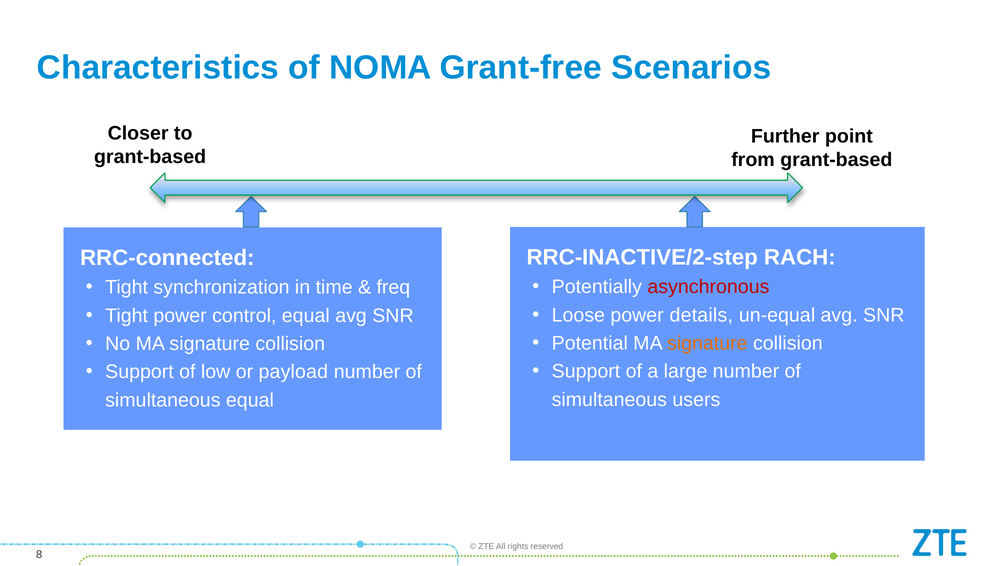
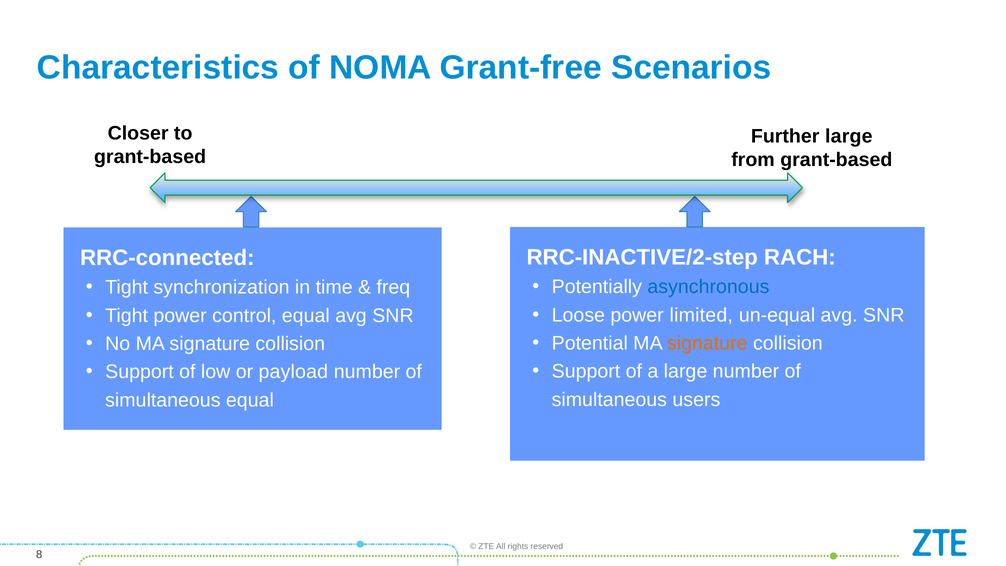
Further point: point -> large (849, 136)
asynchronous colour: red -> blue (708, 287)
details: details -> limited (701, 315)
